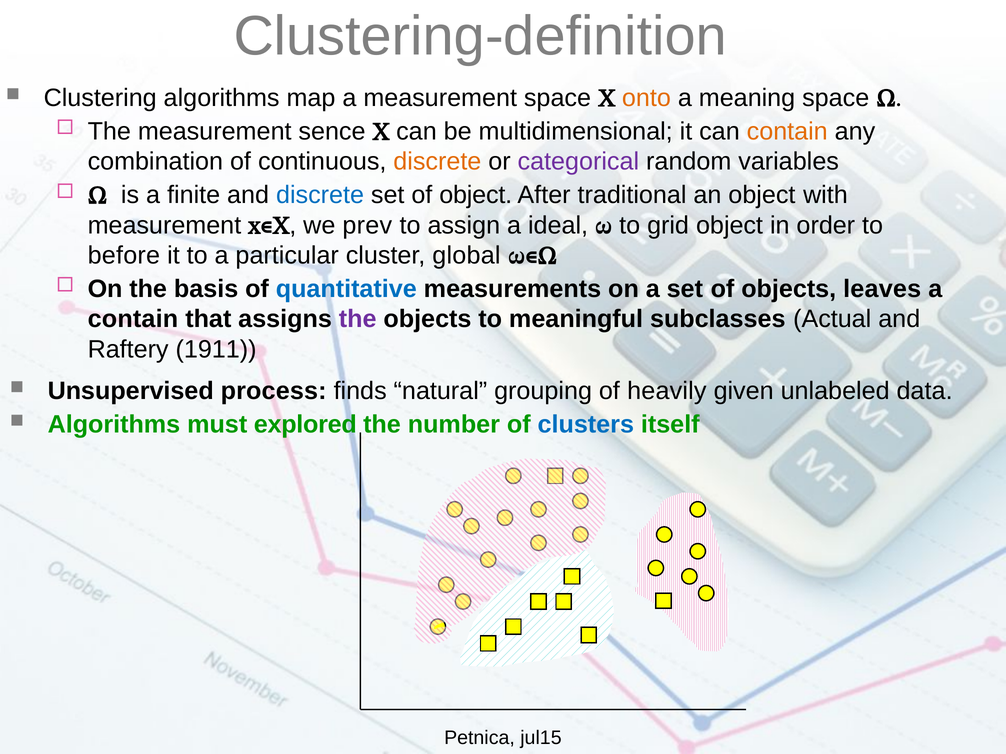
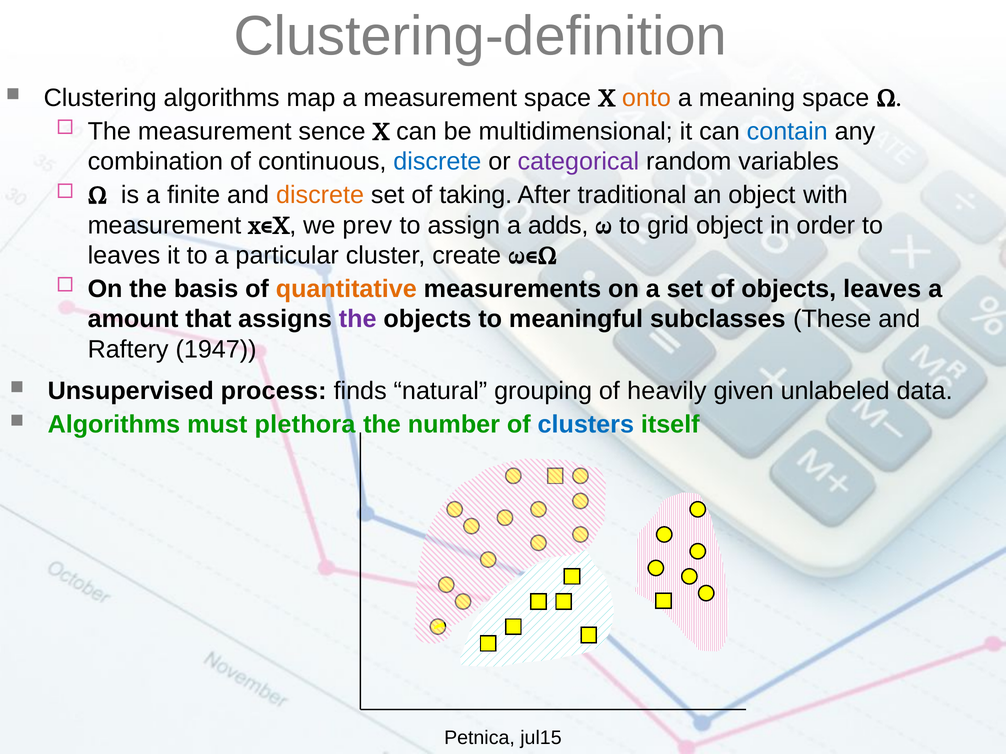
contain colour: orange -> blue (787, 132)
discrete colour: orange -> blue (437, 162)
discrete colour: blue -> orange (320, 195)
of object: object -> taking (476, 195)
ideal: ideal -> adds (558, 225)
before: before -> leaves (124, 256)
global: global -> create (467, 256)
quantitative colour: blue -> orange (346, 289)
contain: contain -> amount (133, 319)
Actual: Actual -> These (832, 319)
1911: 1911 -> 1947 (216, 350)
explored: explored -> plethora (305, 425)
